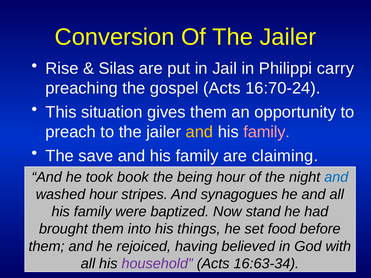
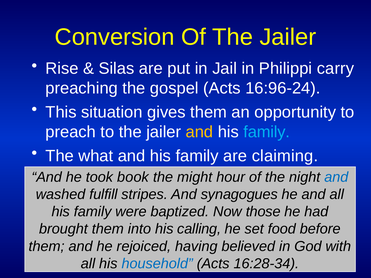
16:70-24: 16:70-24 -> 16:96-24 (283, 88)
family colour: pink -> light blue (267, 132)
save: save -> what (96, 156)
being: being -> might (195, 177)
washed hour: hour -> fulfill (103, 195)
stand: stand -> those (263, 212)
things: things -> calling (199, 229)
household colour: purple -> blue (157, 264)
16:63-34: 16:63-34 -> 16:28-34 (266, 264)
